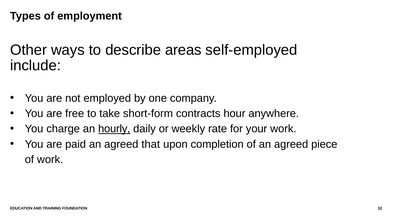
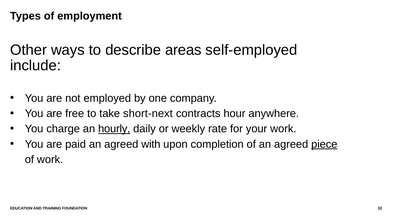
short-form: short-form -> short-next (148, 113)
that: that -> with (151, 144)
piece underline: none -> present (324, 144)
